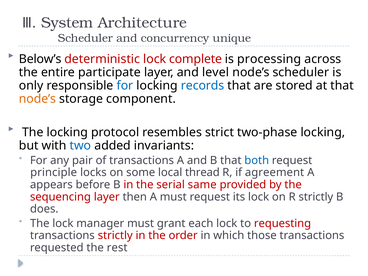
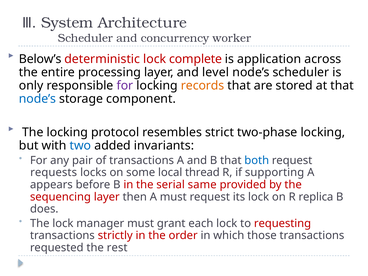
unique: unique -> worker (232, 38)
processing: processing -> application (269, 59)
participate: participate -> processing (109, 72)
for colour: blue -> purple (125, 86)
records colour: blue -> orange (203, 86)
node’s colour: orange -> blue (38, 99)
principle: principle -> requests (54, 173)
agreement: agreement -> supporting (275, 173)
R strictly: strictly -> replica (316, 197)
